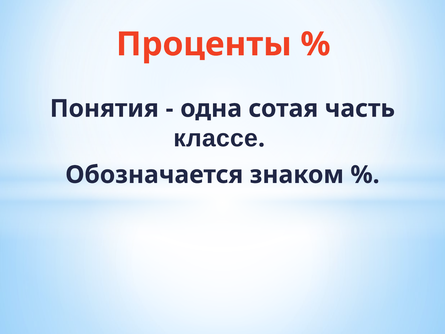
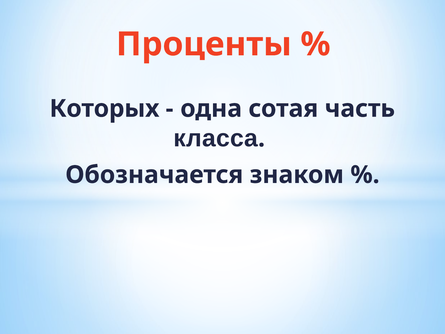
Понятия: Понятия -> Которых (104, 109)
классе: классе -> класса (216, 138)
